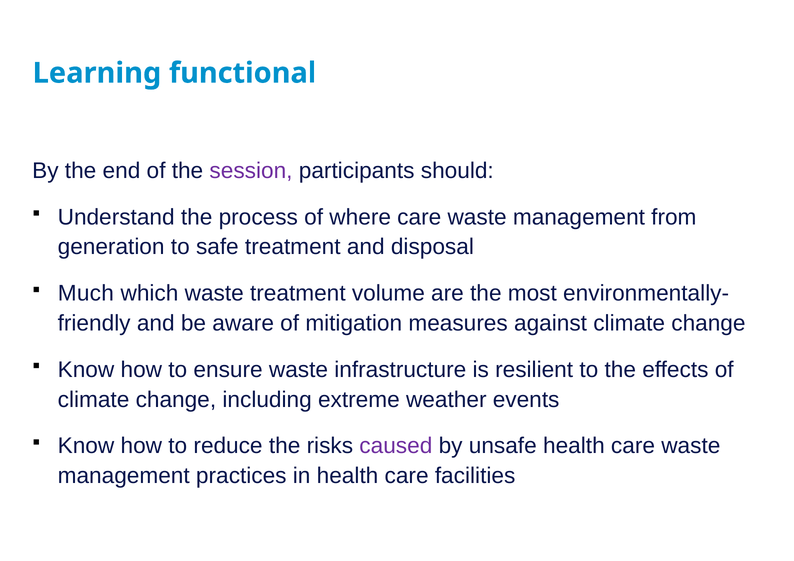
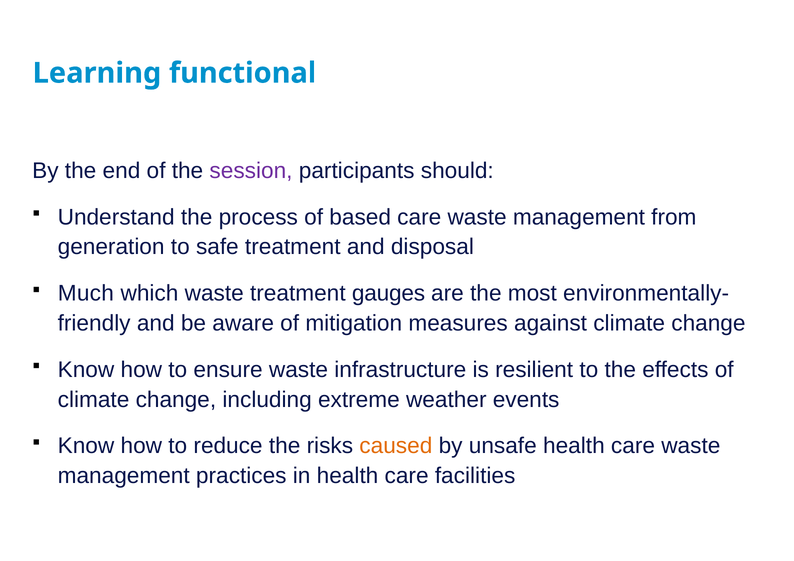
where: where -> based (360, 217)
volume: volume -> gauges (389, 294)
caused colour: purple -> orange (396, 446)
